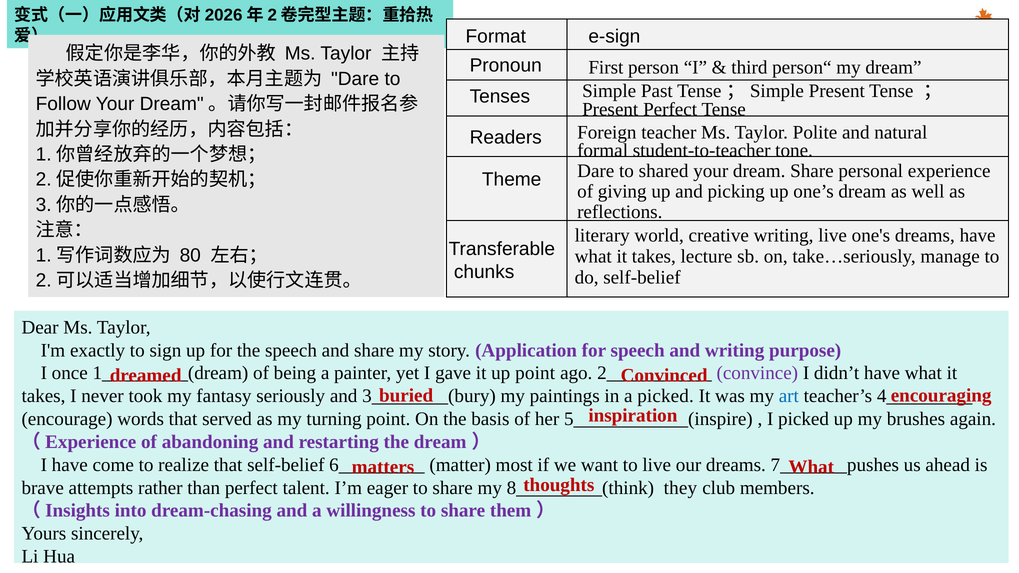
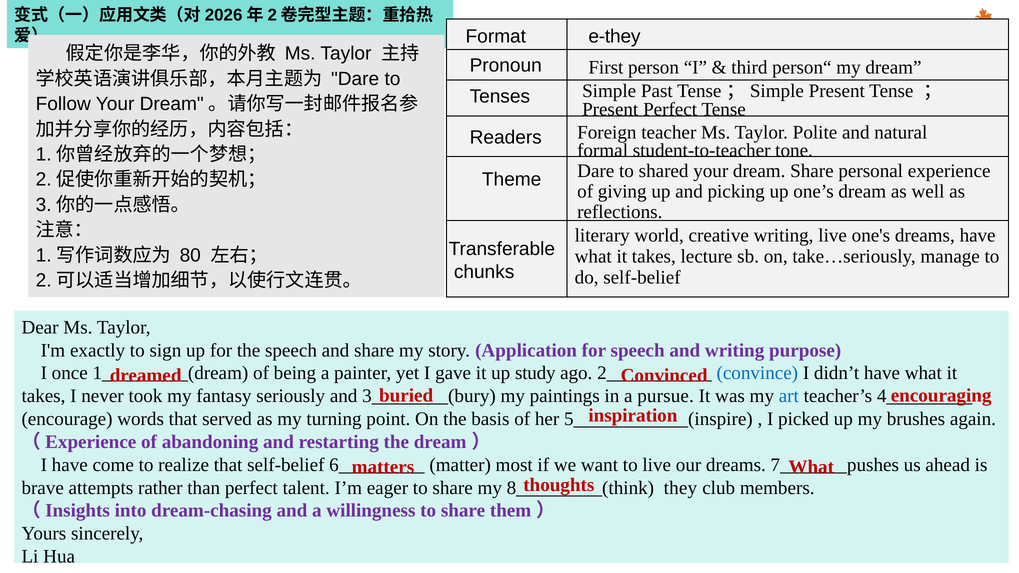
e-sign: e-sign -> e-they (614, 37)
up point: point -> study (535, 373)
convince colour: purple -> blue (757, 373)
a picked: picked -> pursue (666, 396)
